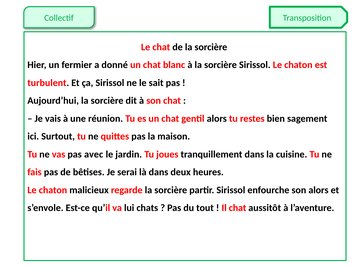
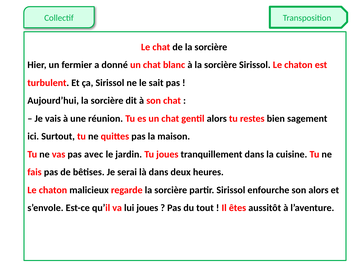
lui chats: chats -> joues (147, 208)
Il chat: chat -> êtes (238, 208)
